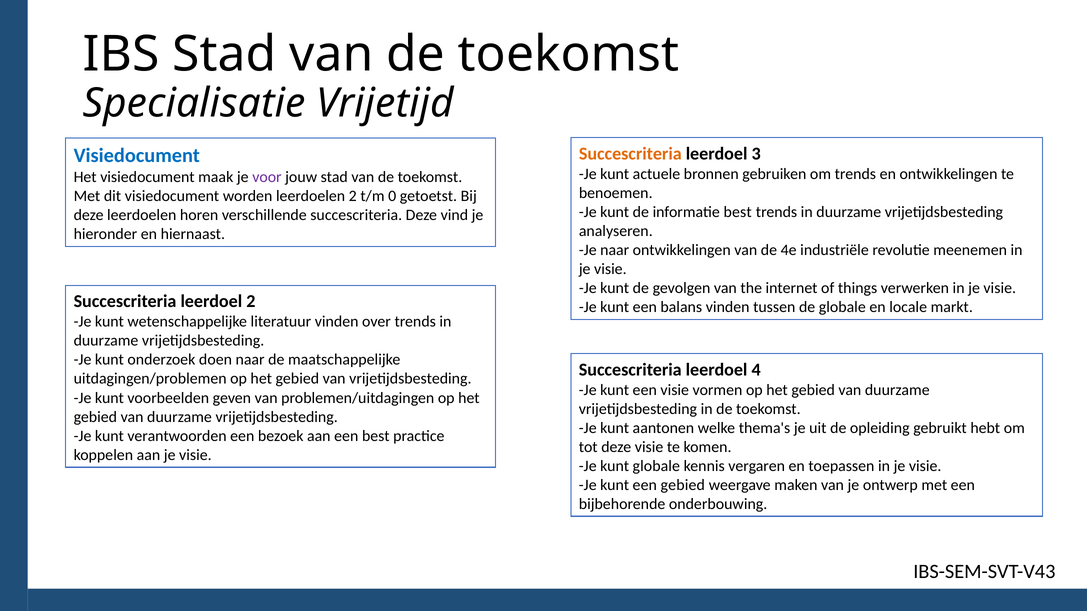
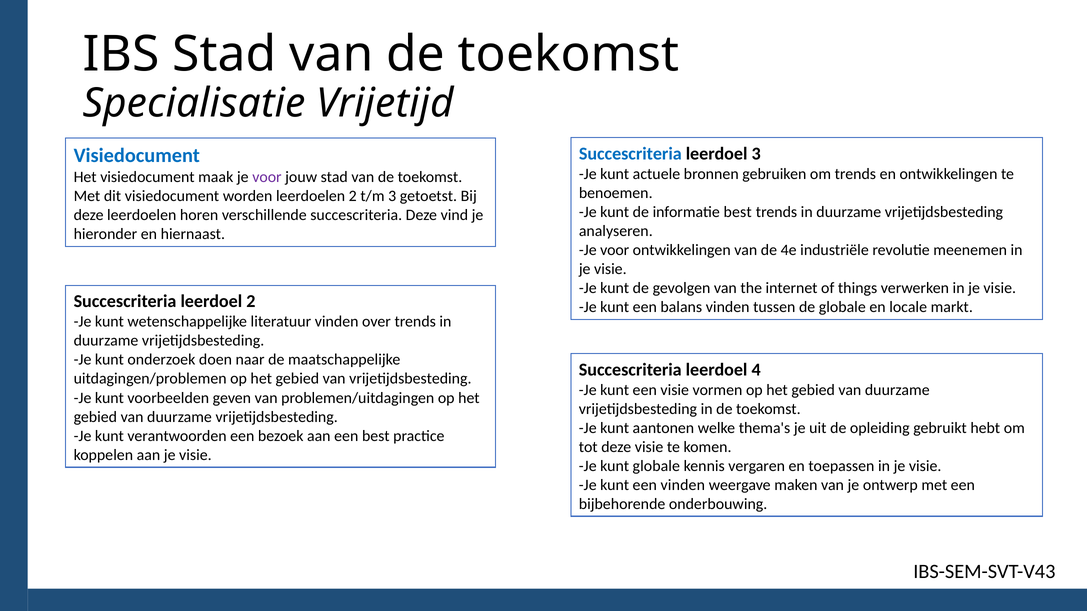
Succescriteria colour: orange -> blue (630, 154)
t/m 0: 0 -> 3 (392, 196)
naar: naar -> voor (615, 250)
een gebied: gebied -> vinden (683, 485)
